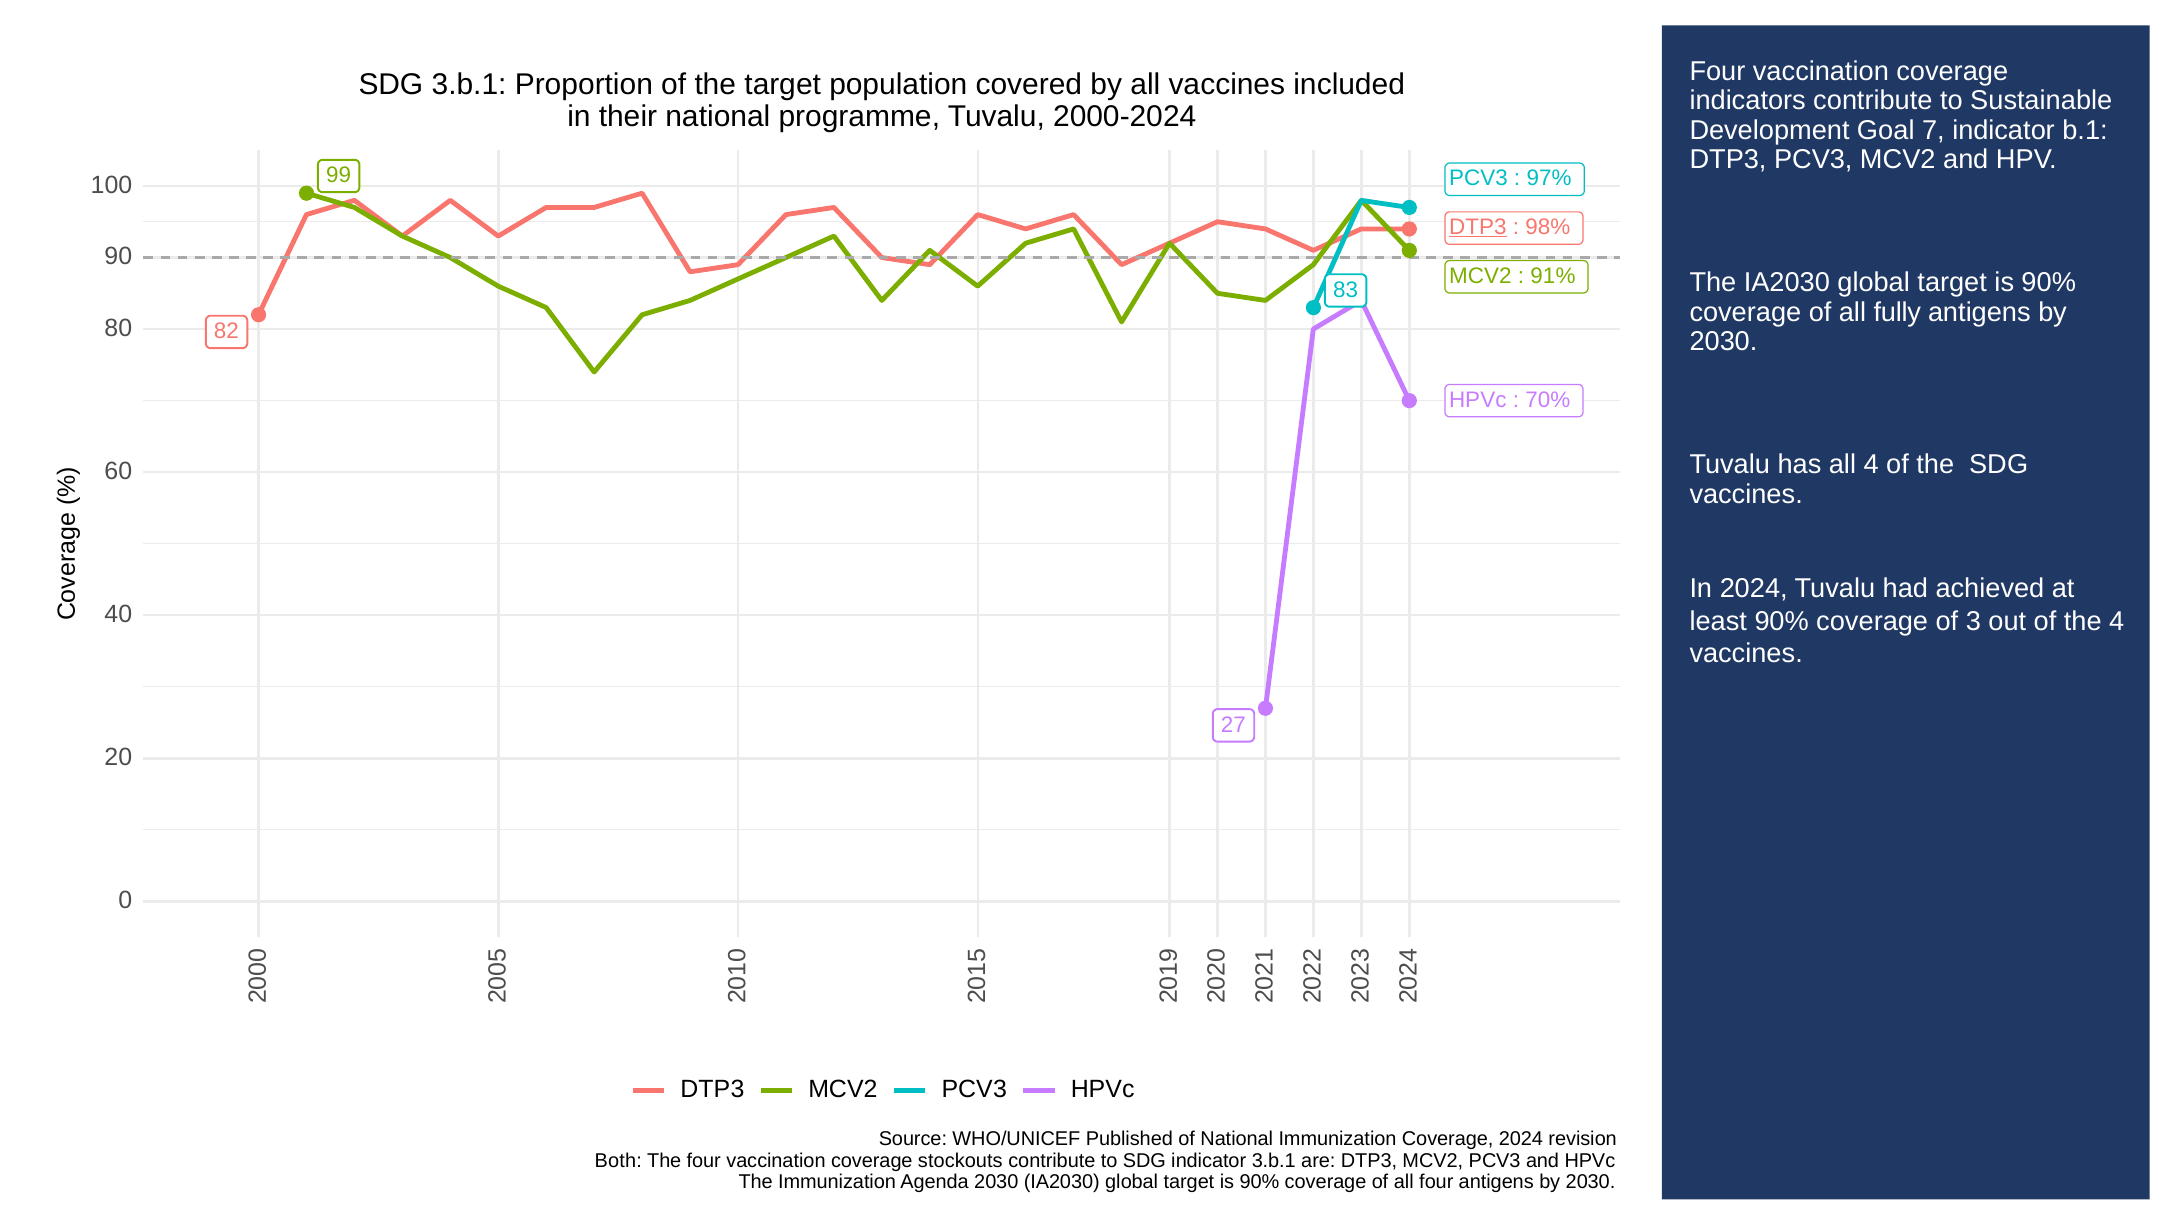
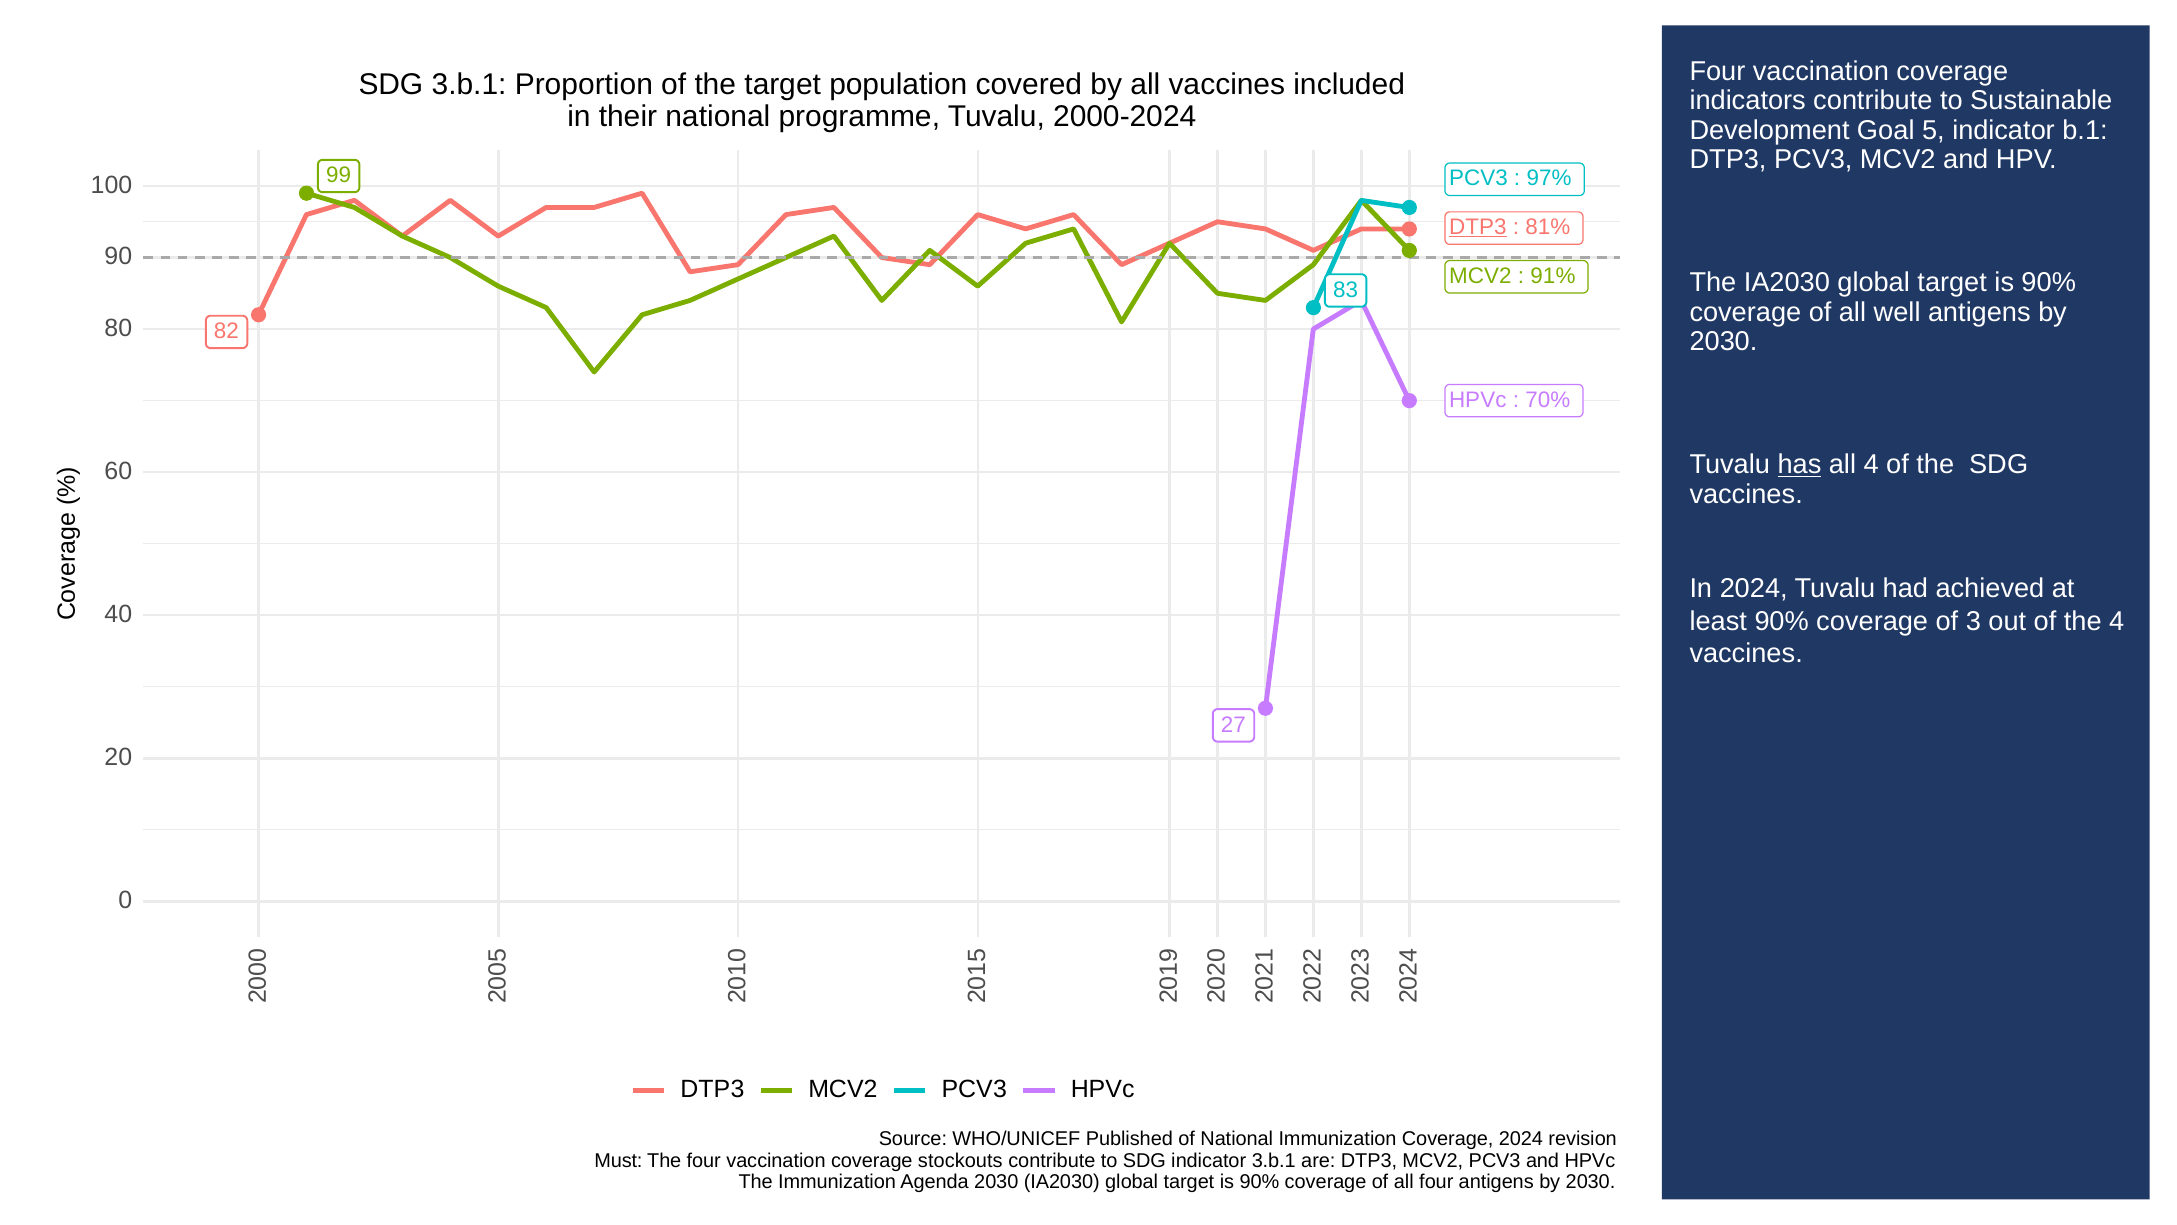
Goal 7: 7 -> 5 (1933, 130)
98%: 98% -> 81% (1548, 227)
fully: fully -> well (1897, 312)
has underline: none -> present (1800, 465)
Both: Both -> Must (618, 1160)
